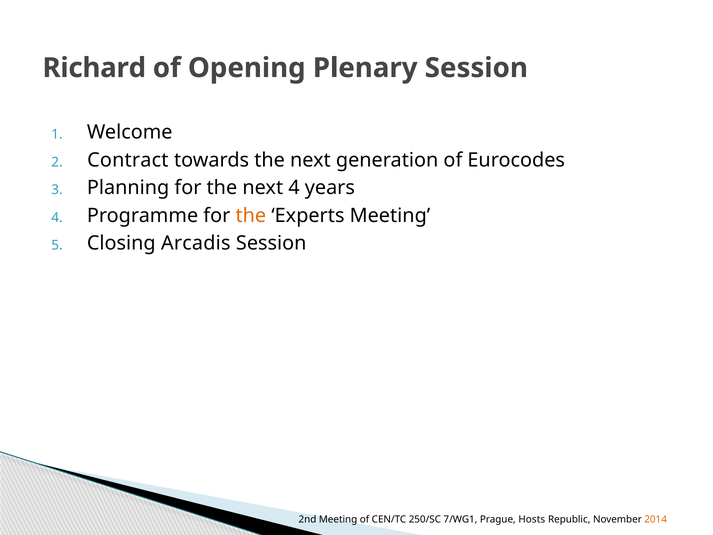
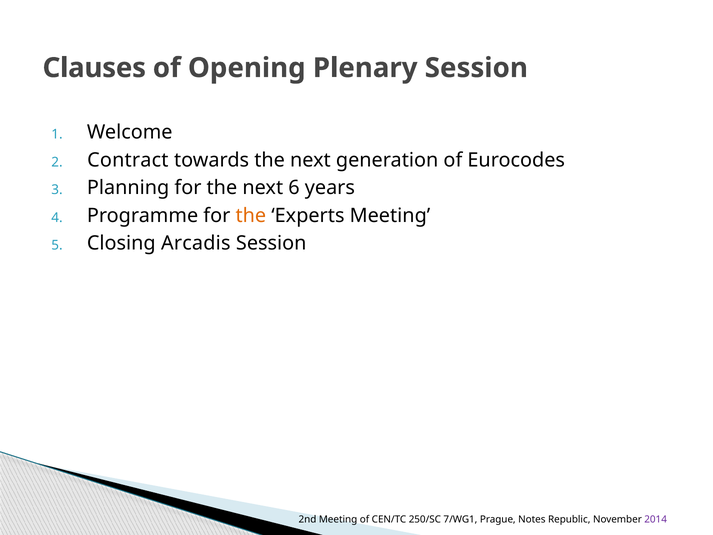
Richard: Richard -> Clauses (94, 68)
next 4: 4 -> 6 (294, 188)
Hosts: Hosts -> Notes (532, 519)
2014 colour: orange -> purple (656, 519)
